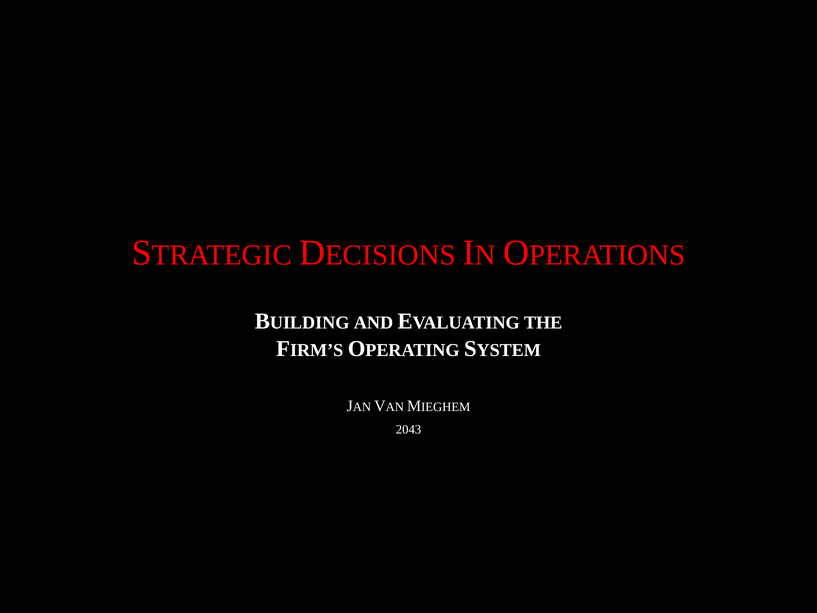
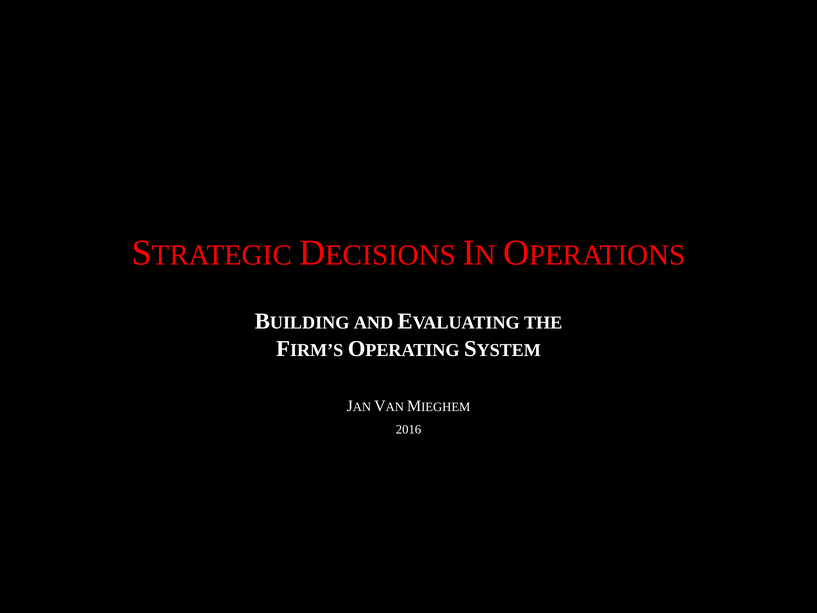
2043: 2043 -> 2016 (409, 429)
